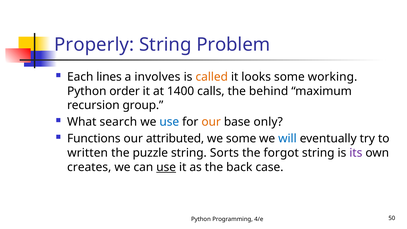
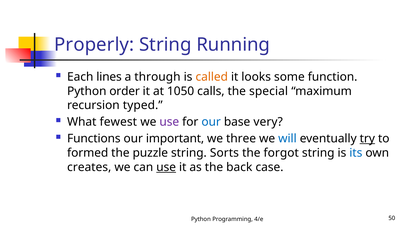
Problem: Problem -> Running (233, 45)
involves: involves -> through (157, 77)
working: working -> function (333, 77)
1400: 1400 -> 1050 (181, 91)
behind: behind -> special (269, 91)
group: group -> typed (143, 105)
search: search -> fewest (118, 122)
use colour: blue -> purple (169, 122)
our colour: orange -> blue (211, 122)
only: only -> very (268, 122)
attributed: attributed -> important (175, 139)
we some: some -> three (241, 139)
try underline: none -> present (367, 139)
written: written -> formed (88, 153)
its colour: purple -> blue (356, 153)
